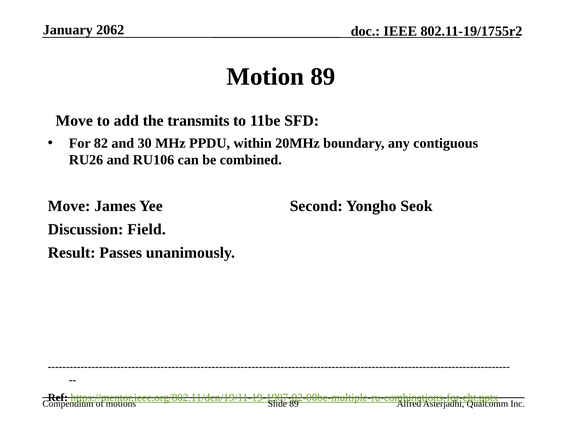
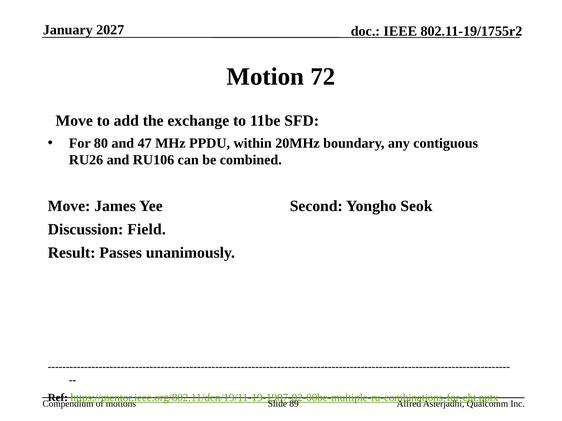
2062: 2062 -> 2027 (110, 30)
Motion 89: 89 -> 72 (323, 77)
transmits: transmits -> exchange (198, 121)
82: 82 -> 80 (101, 143)
30: 30 -> 47 (145, 143)
